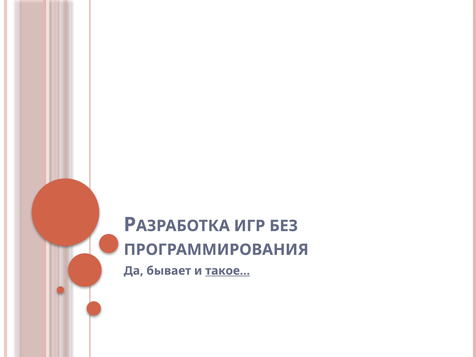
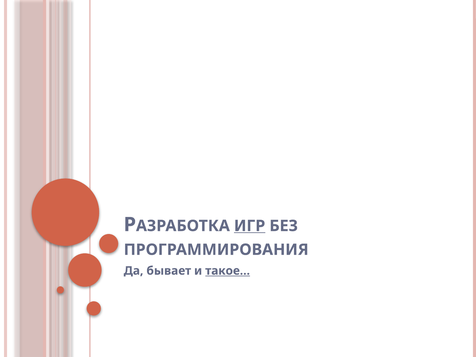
ИГР underline: none -> present (250, 226)
